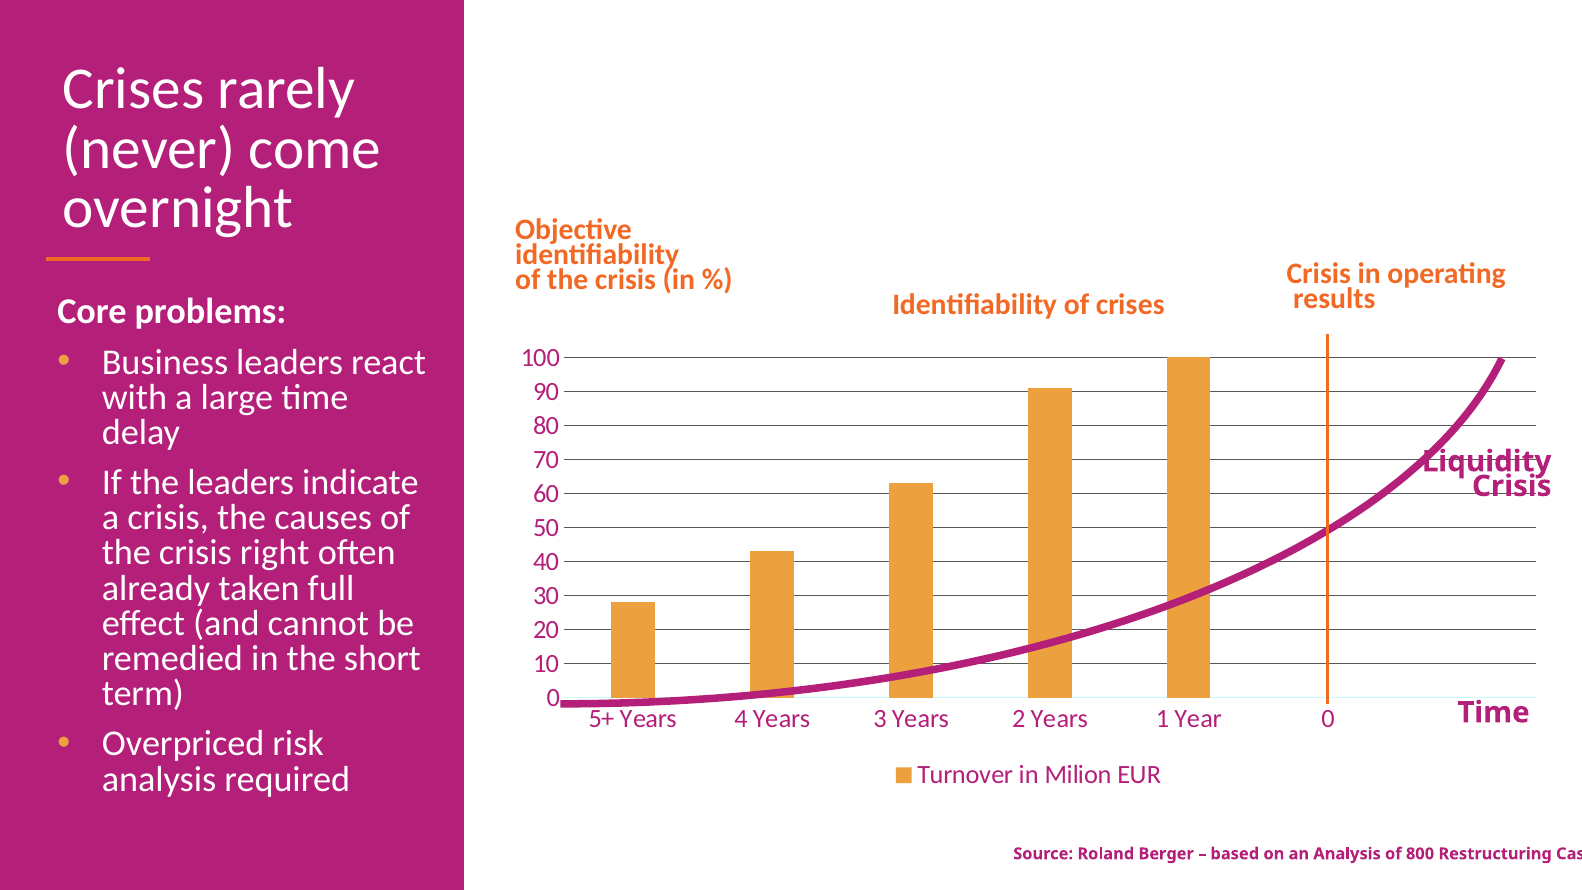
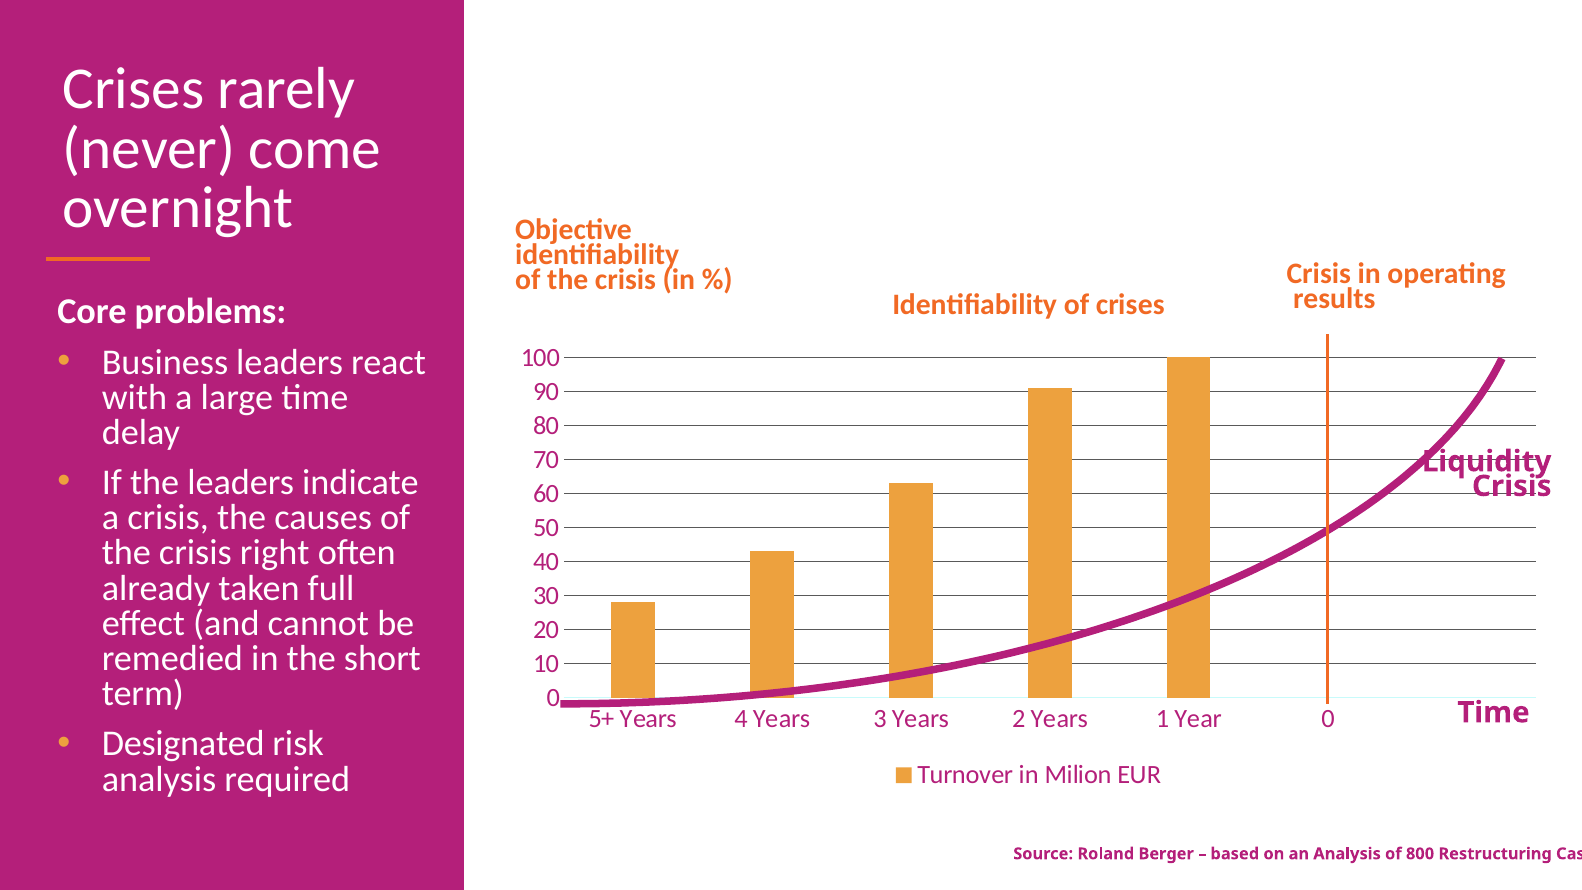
Overpriced: Overpriced -> Designated (183, 744)
